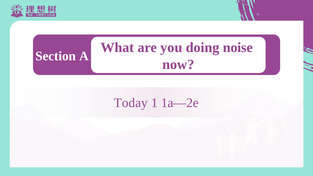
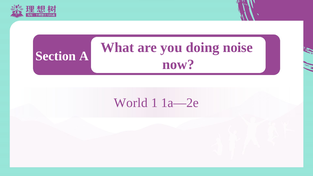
Today: Today -> World (131, 103)
